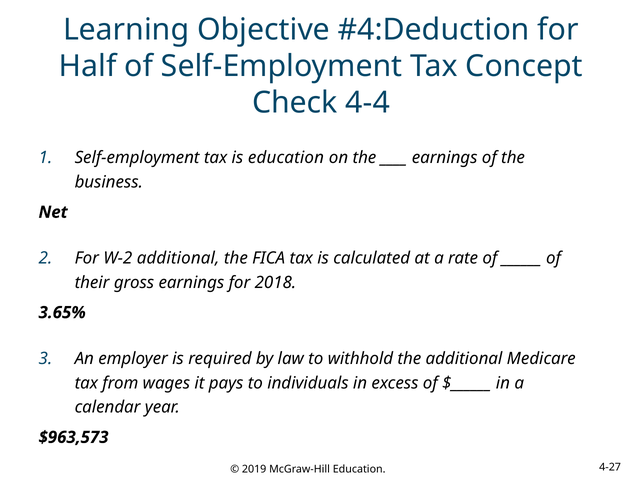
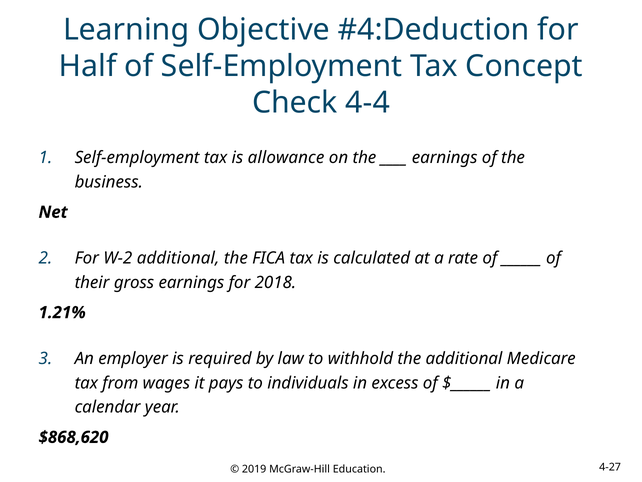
is education: education -> allowance (286, 158)
3.65%: 3.65% -> 1.21% (62, 312)
$963,573: $963,573 -> $868,620 (74, 437)
